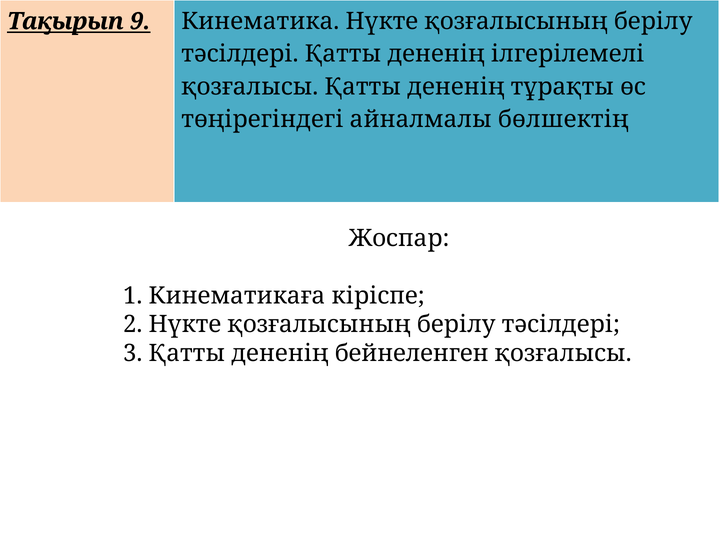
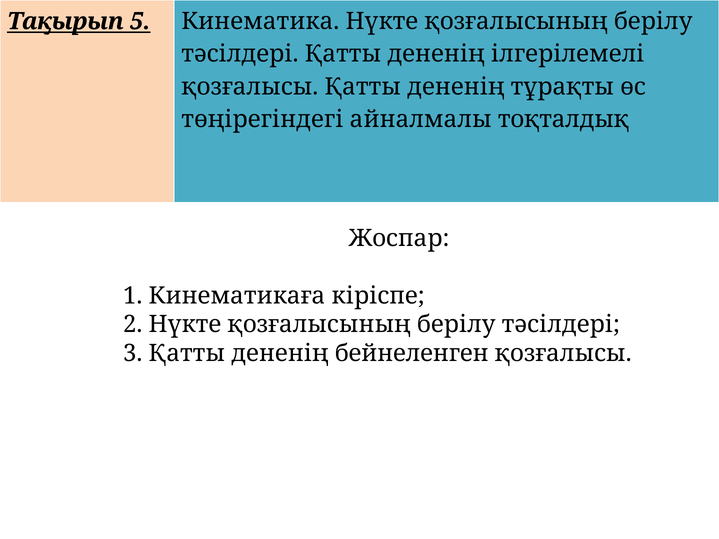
9: 9 -> 5 (140, 21)
бөлшектің: бөлшектің -> тоқталдық (564, 119)
